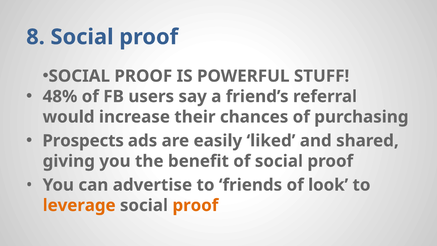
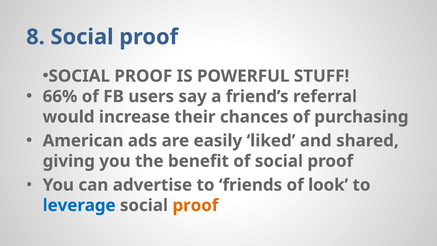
48%: 48% -> 66% (60, 96)
Prospects: Prospects -> American (83, 141)
leverage colour: orange -> blue (79, 205)
